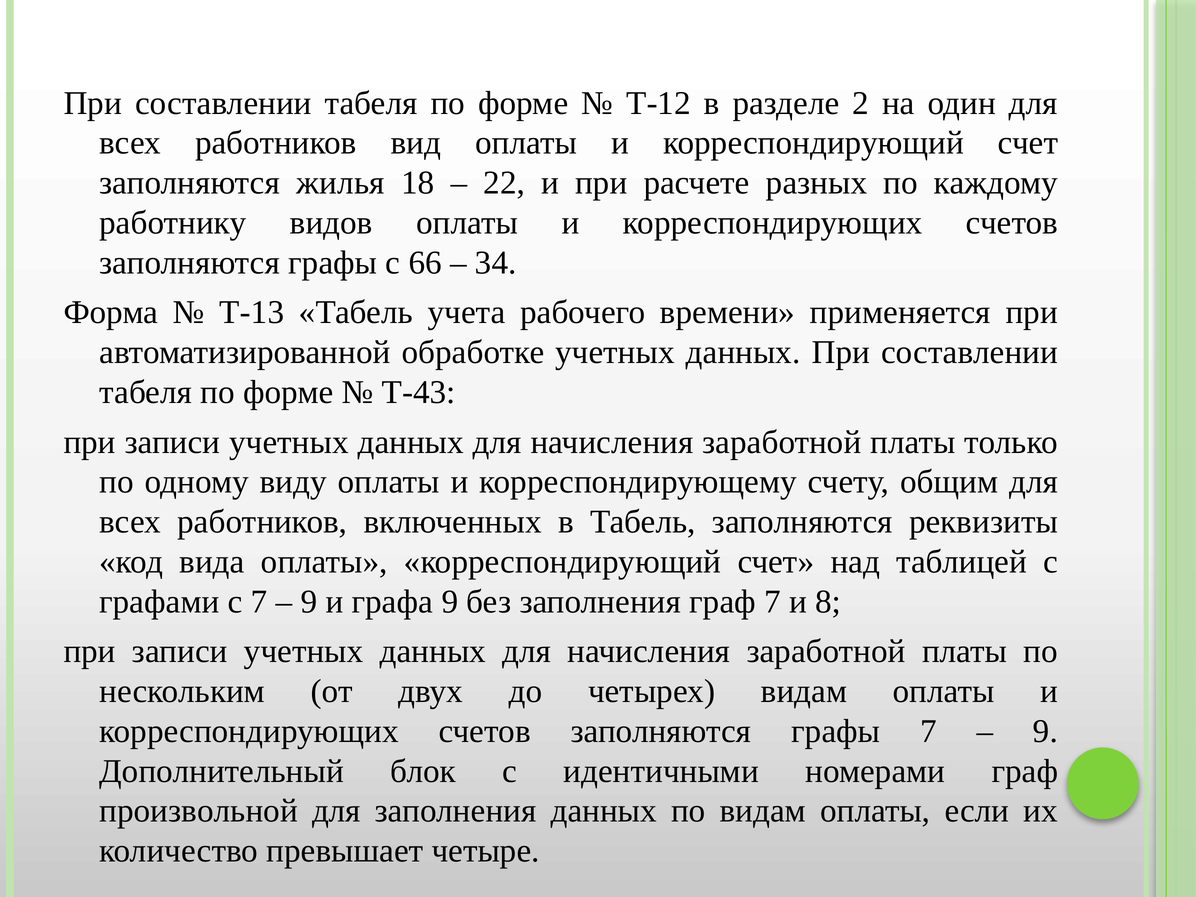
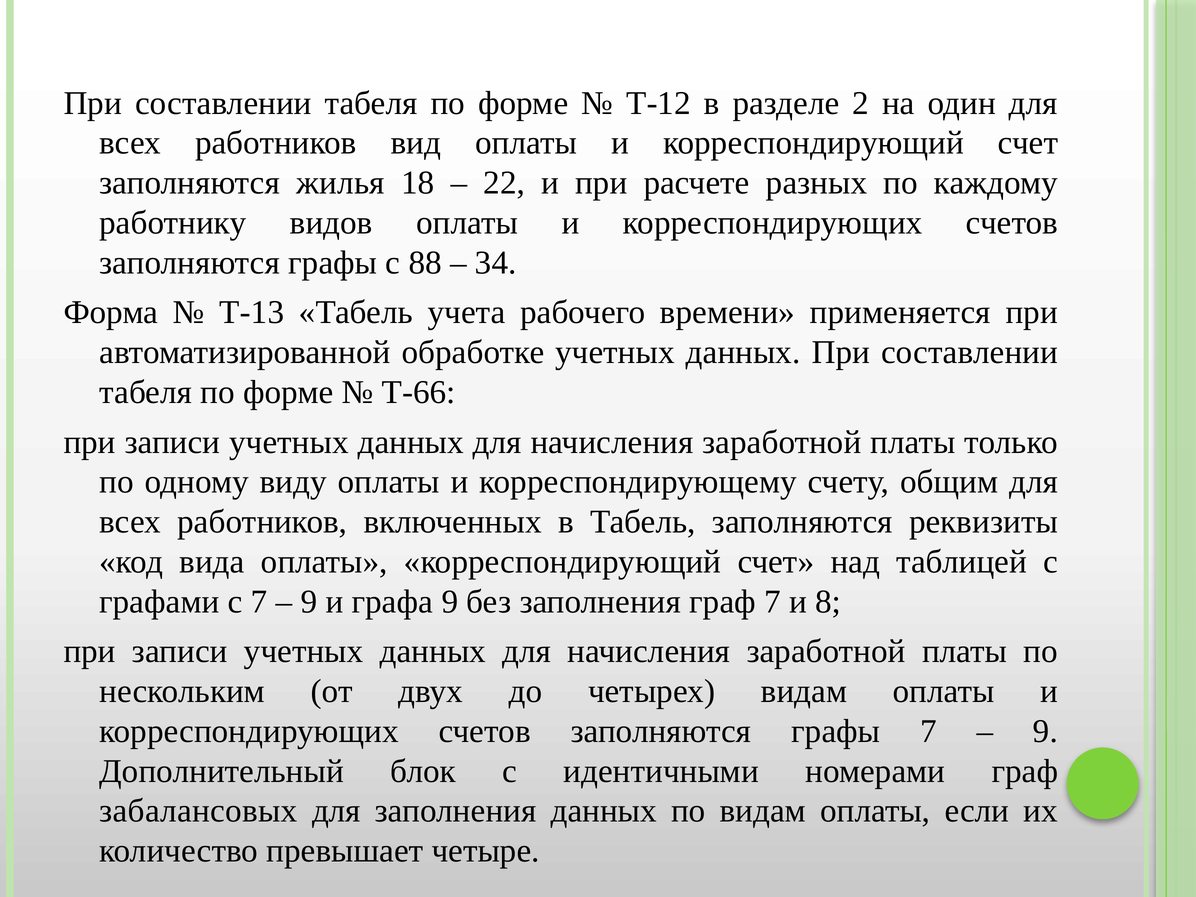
66: 66 -> 88 (425, 263)
Т-43: Т-43 -> Т-66 (419, 392)
произвольной: произвольной -> забалансовых (198, 811)
